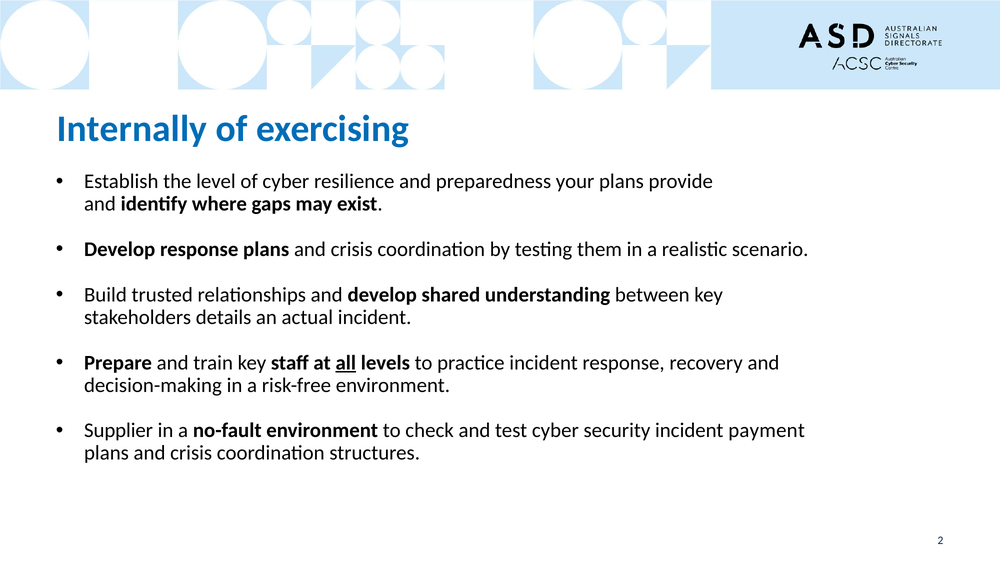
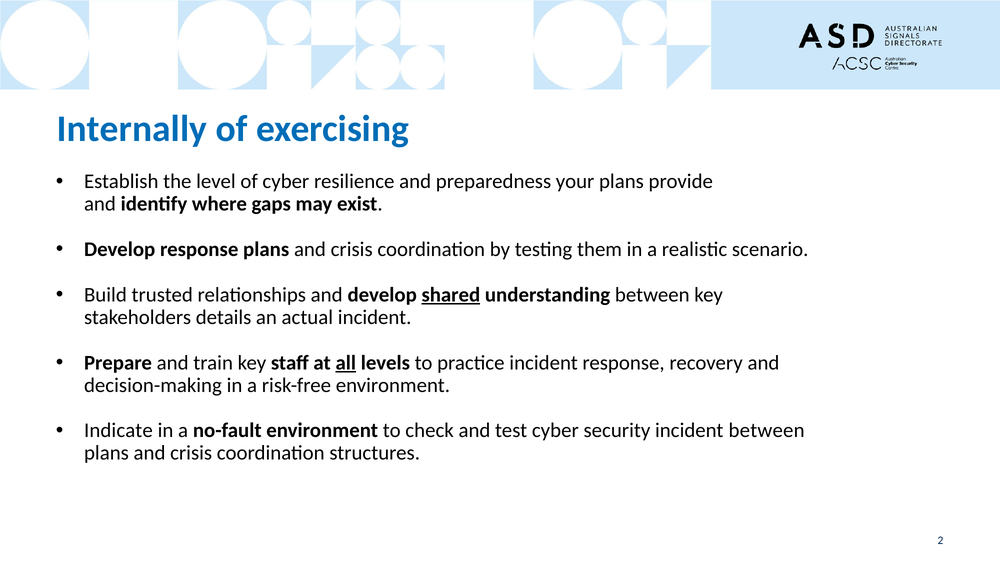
shared underline: none -> present (451, 295)
Supplier: Supplier -> Indicate (118, 431)
incident payment: payment -> between (767, 431)
